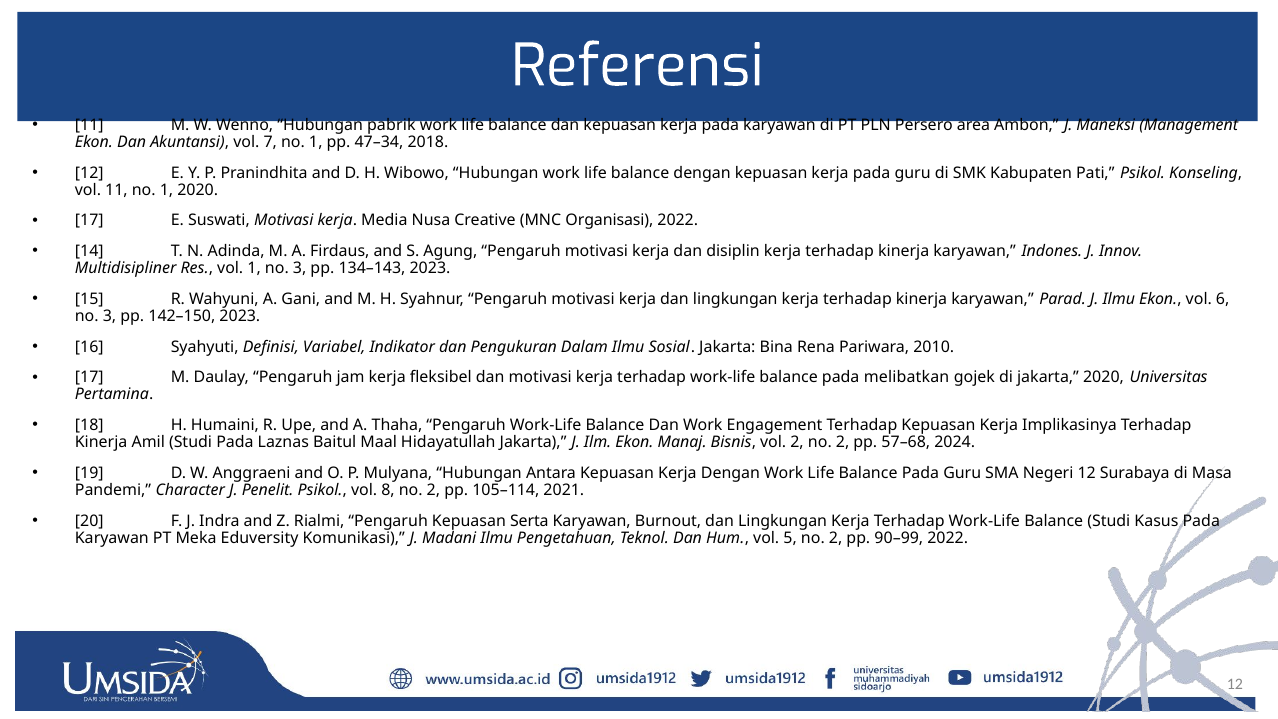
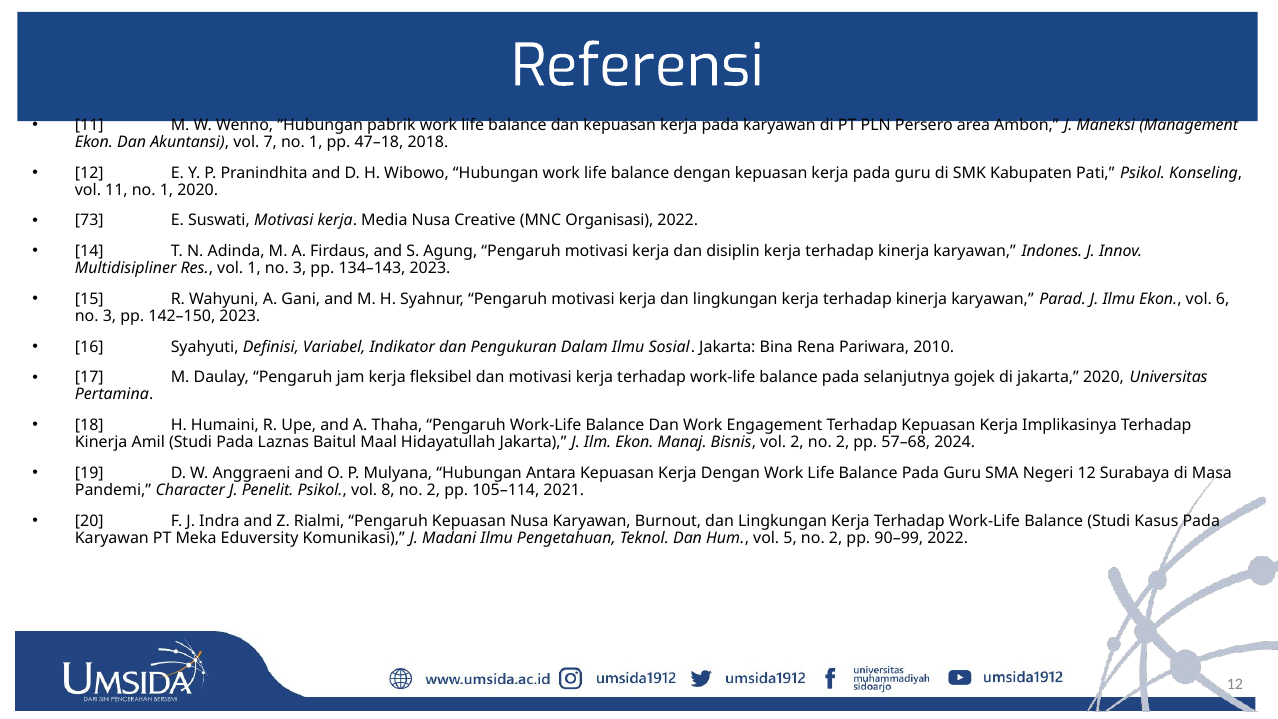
47–34: 47–34 -> 47–18 (379, 142)
17: 17 -> 73 (89, 221)
melibatkan: melibatkan -> selanjutnya (907, 377)
Kepuasan Serta: Serta -> Nusa (529, 521)
